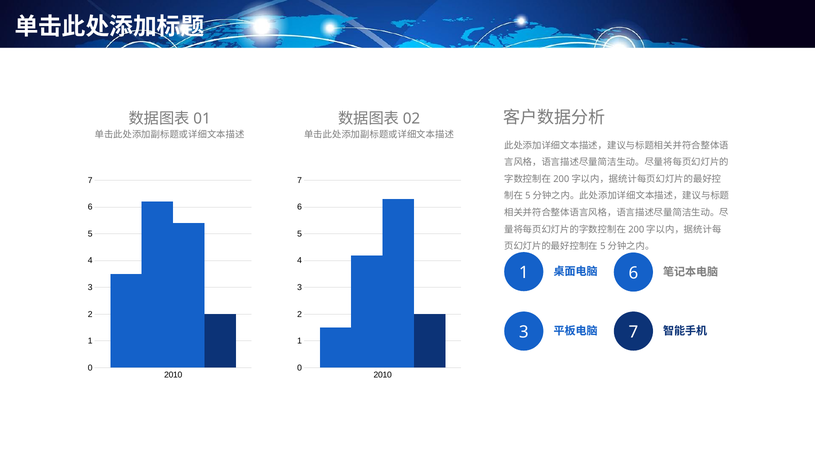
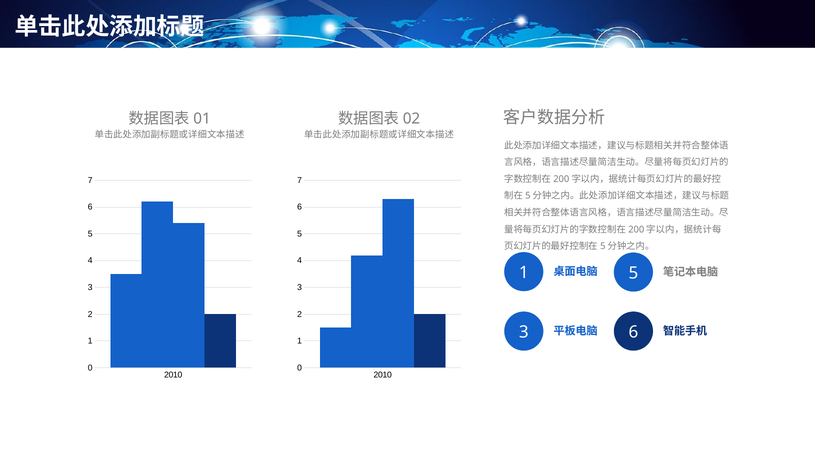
6: 6 -> 5 (633, 273)
7: 7 -> 6 (633, 333)
